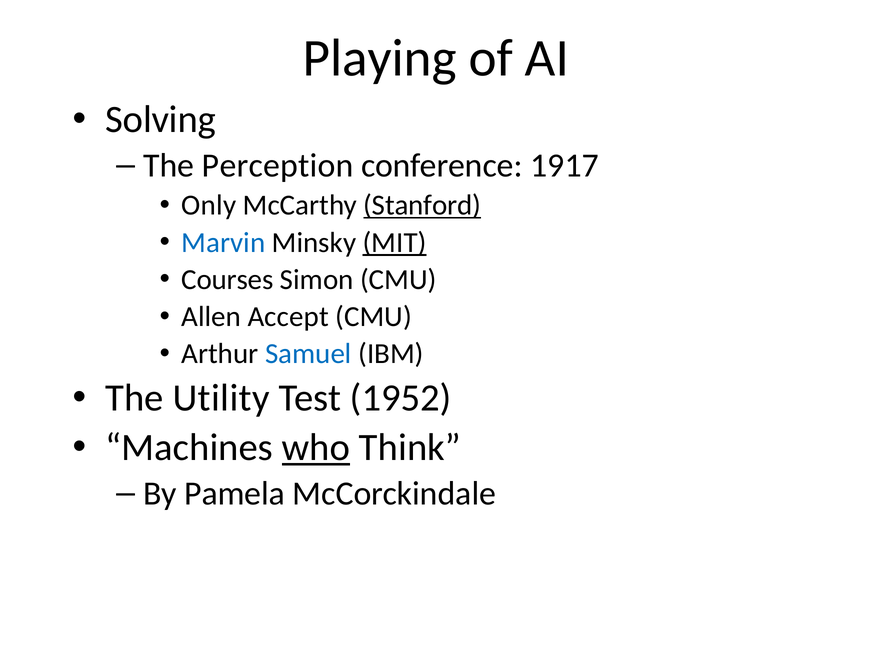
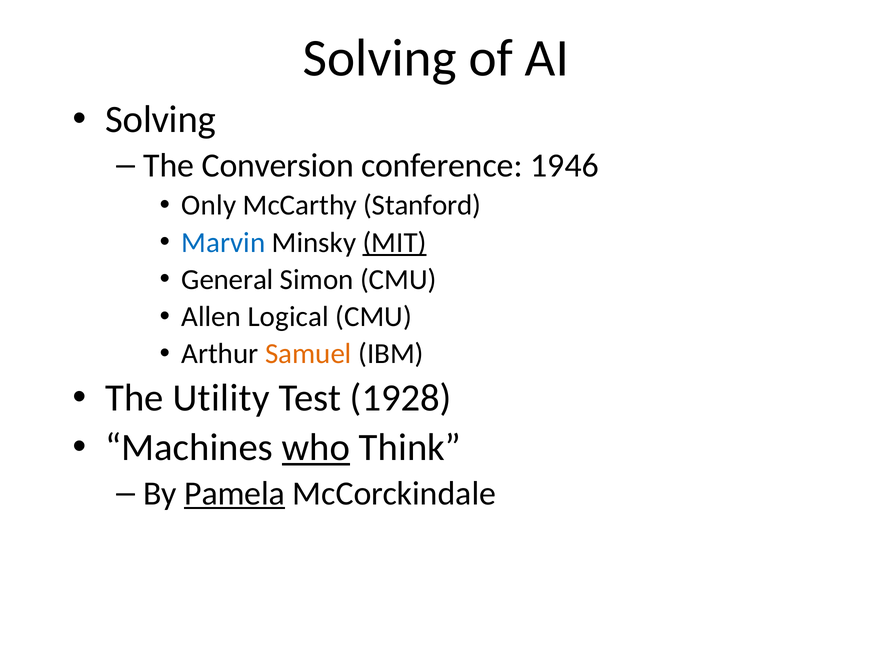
Playing: Playing -> Solving (380, 58)
Perception: Perception -> Conversion (278, 165)
1917: 1917 -> 1946 (565, 165)
Stanford underline: present -> none (422, 205)
Courses: Courses -> General (227, 279)
Accept: Accept -> Logical (288, 316)
Samuel colour: blue -> orange (308, 354)
1952: 1952 -> 1928 (401, 398)
Pamela underline: none -> present (235, 493)
